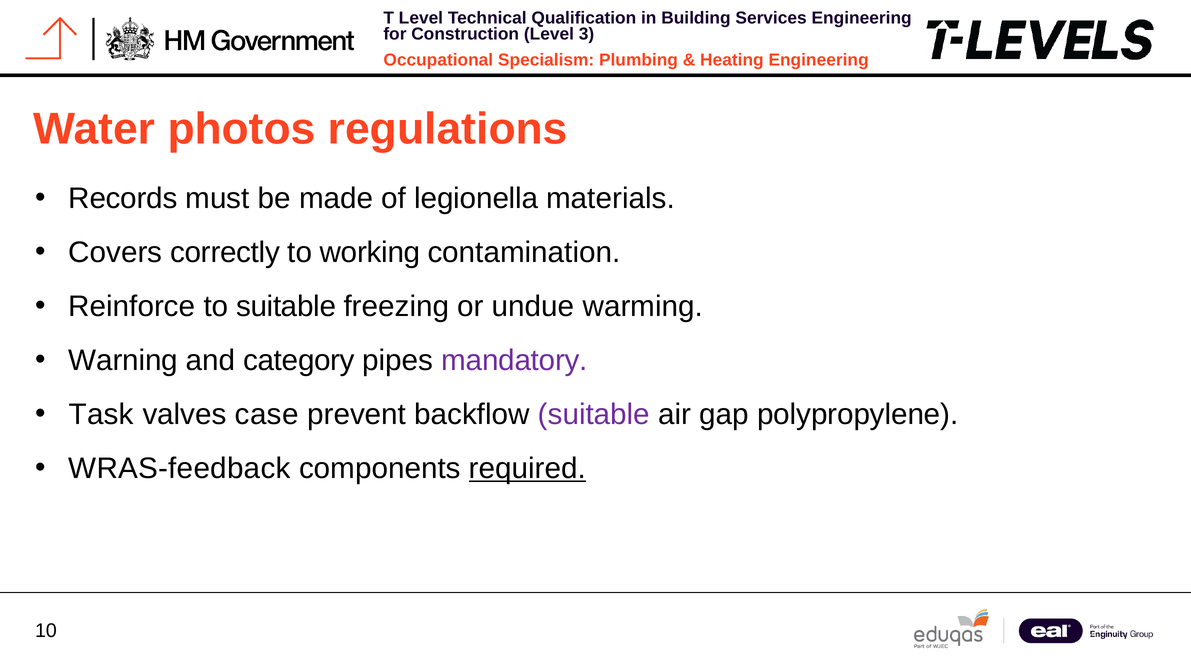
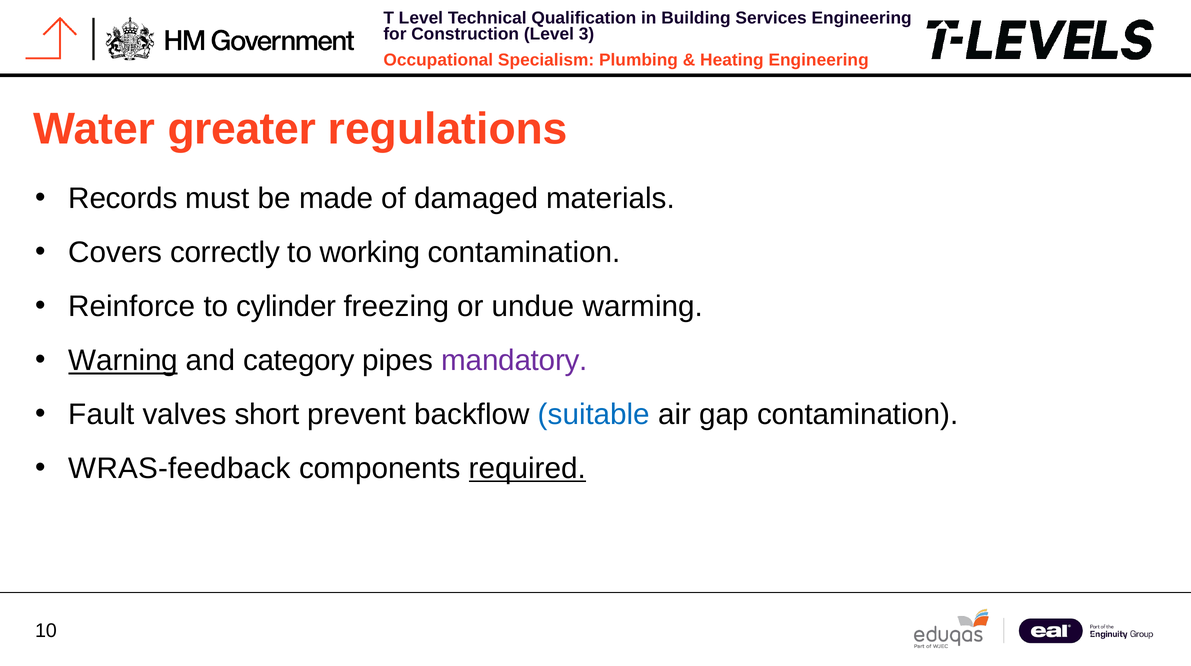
photos: photos -> greater (242, 129)
legionella: legionella -> damaged (476, 199)
to suitable: suitable -> cylinder (286, 306)
Warning underline: none -> present (123, 360)
Task: Task -> Fault (101, 414)
case: case -> short (267, 414)
suitable colour: purple -> blue (594, 414)
gap polypropylene: polypropylene -> contamination (858, 414)
